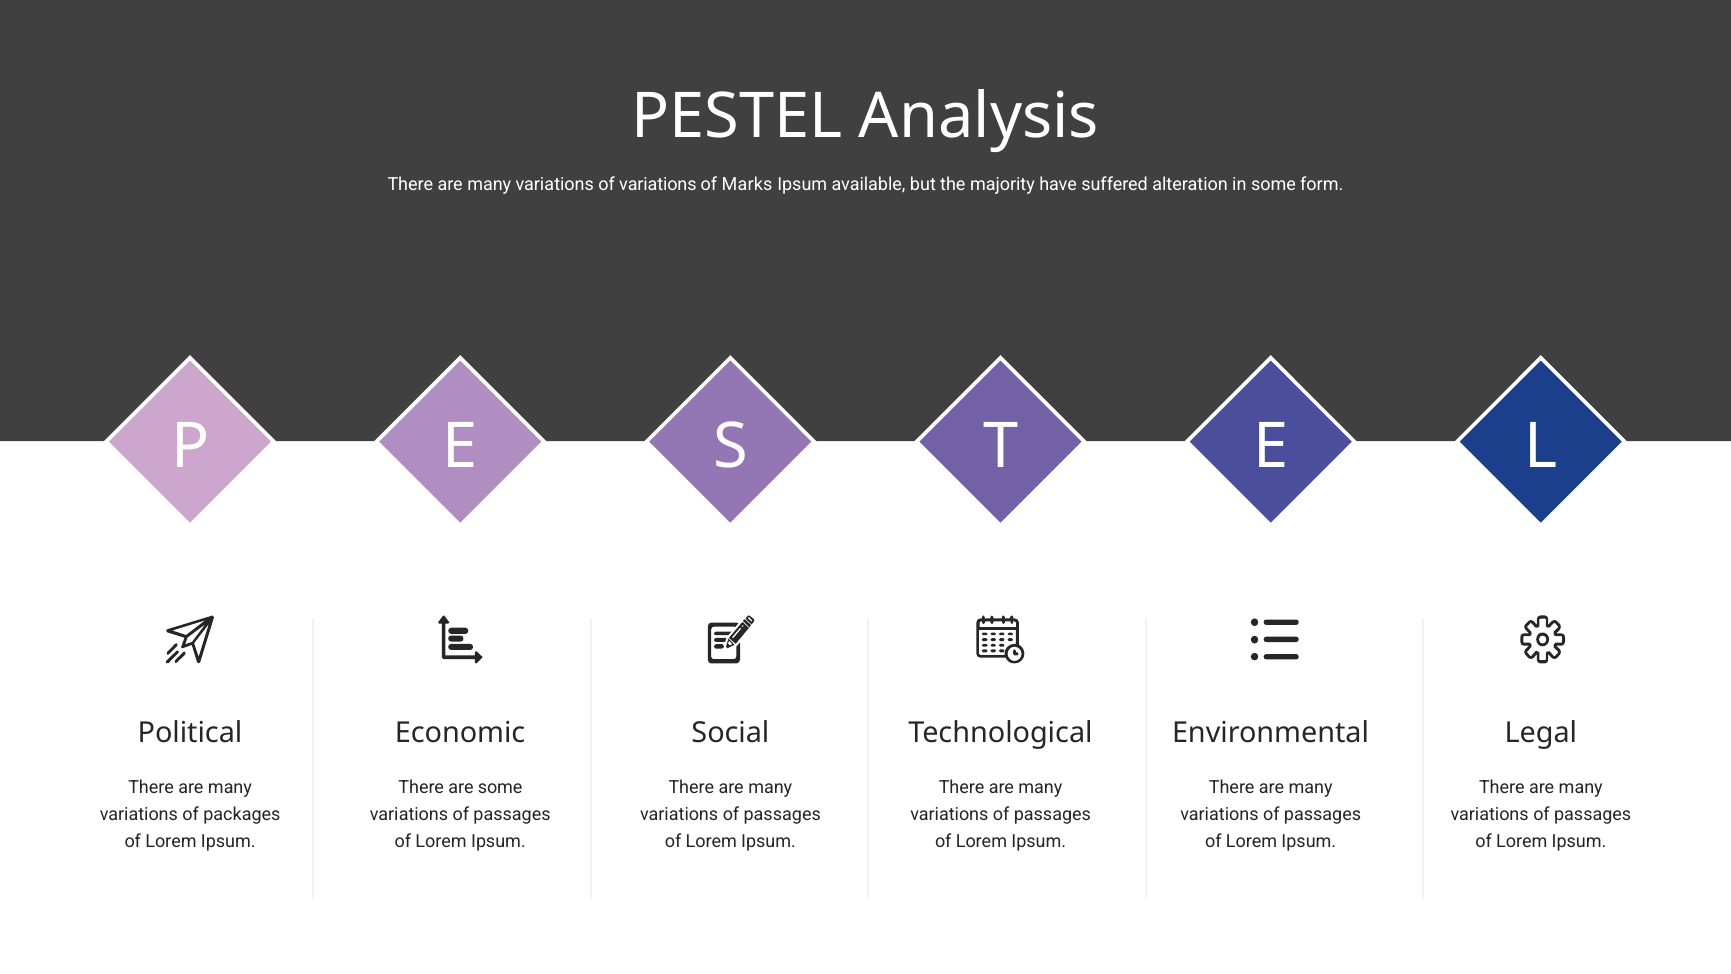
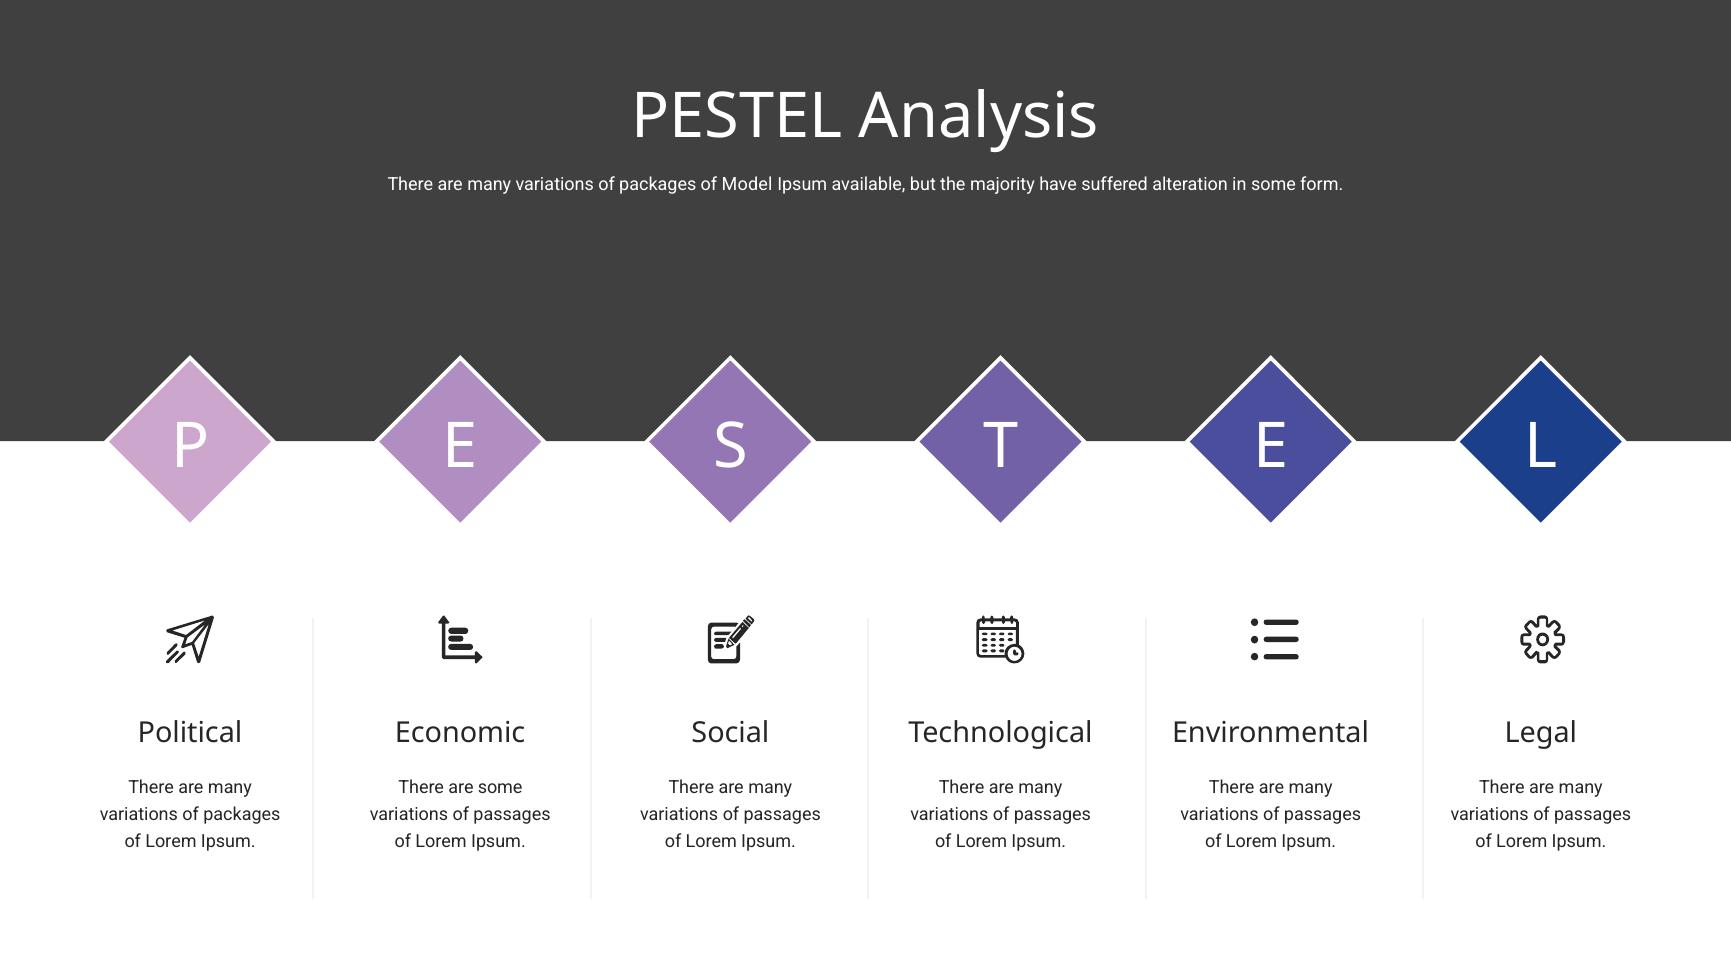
variations: variations -> packages (658, 184)
Marks: Marks -> Model (747, 184)
